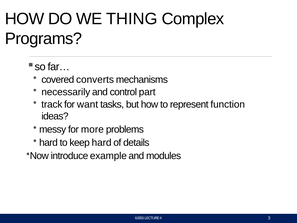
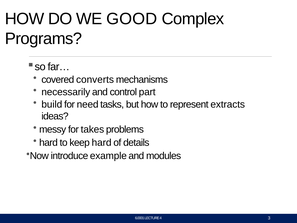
THING: THING -> GOOD (132, 19)
track: track -> build (52, 104)
want: want -> need (88, 104)
function: function -> extracts (228, 104)
more: more -> takes (92, 129)
